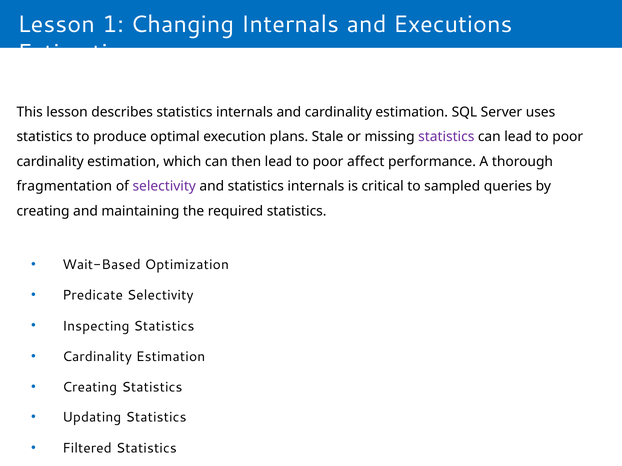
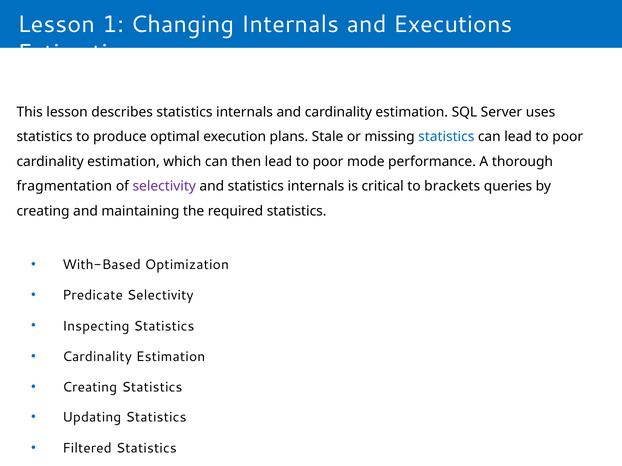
statistics colour: purple -> blue (446, 137)
affect: affect -> mode (366, 162)
sampled: sampled -> brackets (452, 187)
Wait-Based: Wait-Based -> With-Based (102, 265)
